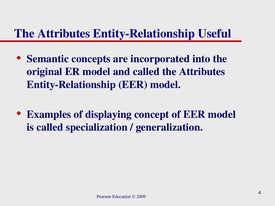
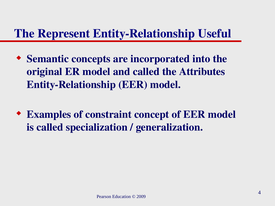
Attributes: Attributes -> Represent (64, 33)
displaying: displaying -> constraint (108, 115)
